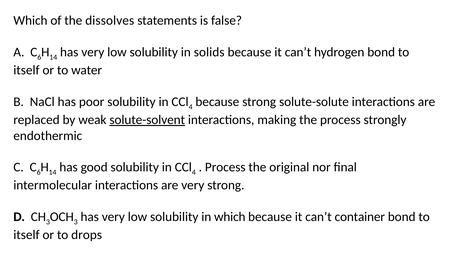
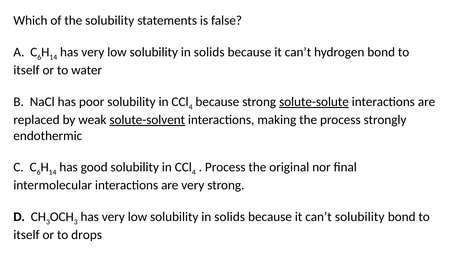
the dissolves: dissolves -> solubility (110, 21)
solute-solute underline: none -> present (314, 102)
which: which -> solids (230, 217)
can’t container: container -> solubility (360, 217)
